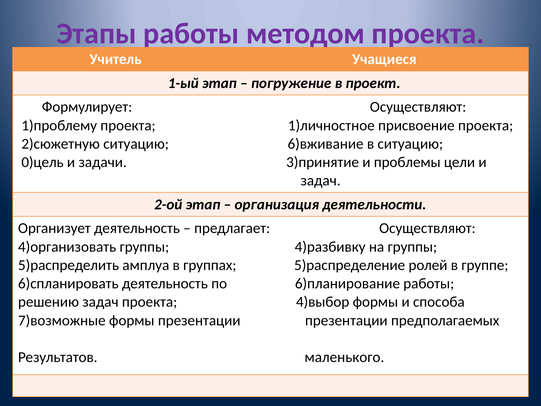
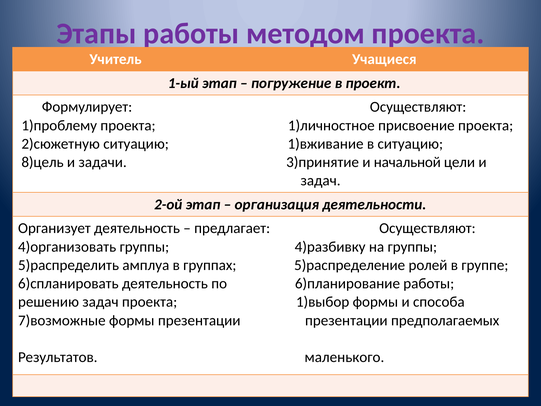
6)вживание: 6)вживание -> 1)вживание (326, 144)
0)цель: 0)цель -> 8)цель (43, 162)
проблемы: проблемы -> начальной (407, 162)
4)выбор: 4)выбор -> 1)выбор (323, 302)
